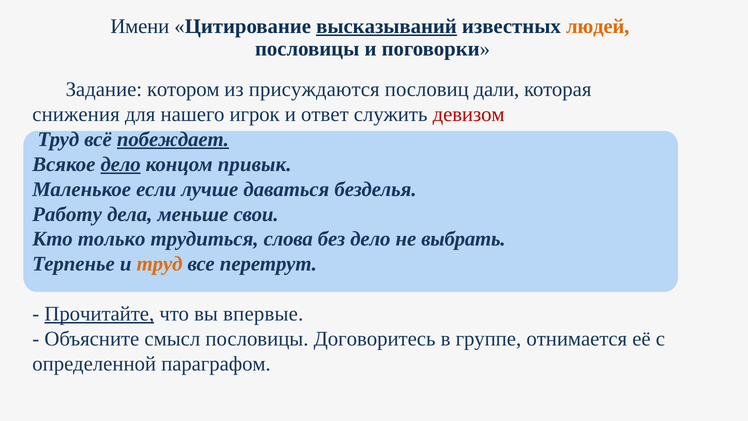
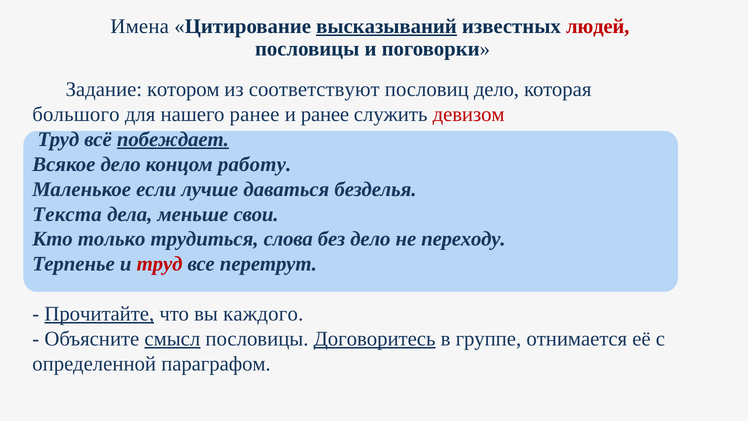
Имени: Имени -> Имена (140, 26)
людей colour: orange -> red (598, 26)
присуждаются: присуждаются -> соответствуют (314, 89)
пословиц дали: дали -> дело (496, 89)
снижения: снижения -> большого (76, 114)
нашего игрок: игрок -> ранее (254, 114)
и ответ: ответ -> ранее (325, 114)
дело underline: present -> none (121, 164)
привык: привык -> работу (255, 164)
Работу: Работу -> Текста (67, 214)
выбрать: выбрать -> переходу (463, 239)
труд colour: orange -> red (160, 264)
впервые: впервые -> каждого (263, 314)
смысл underline: none -> present (172, 339)
Договоритесь underline: none -> present (375, 339)
